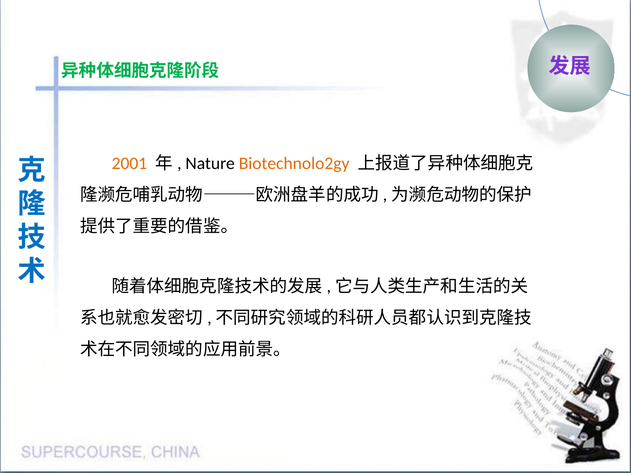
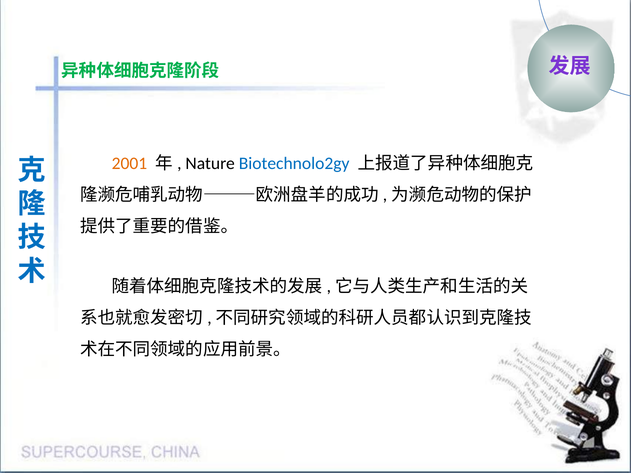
Biotechnolo2gy colour: orange -> blue (294, 163)
